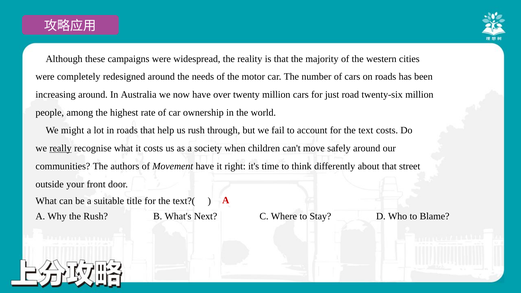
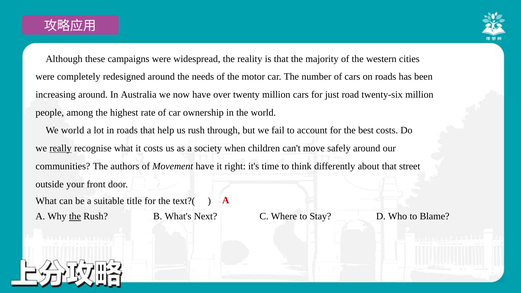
We might: might -> world (73, 130)
text: text -> best (366, 130)
the underline: none -> present (75, 216)
